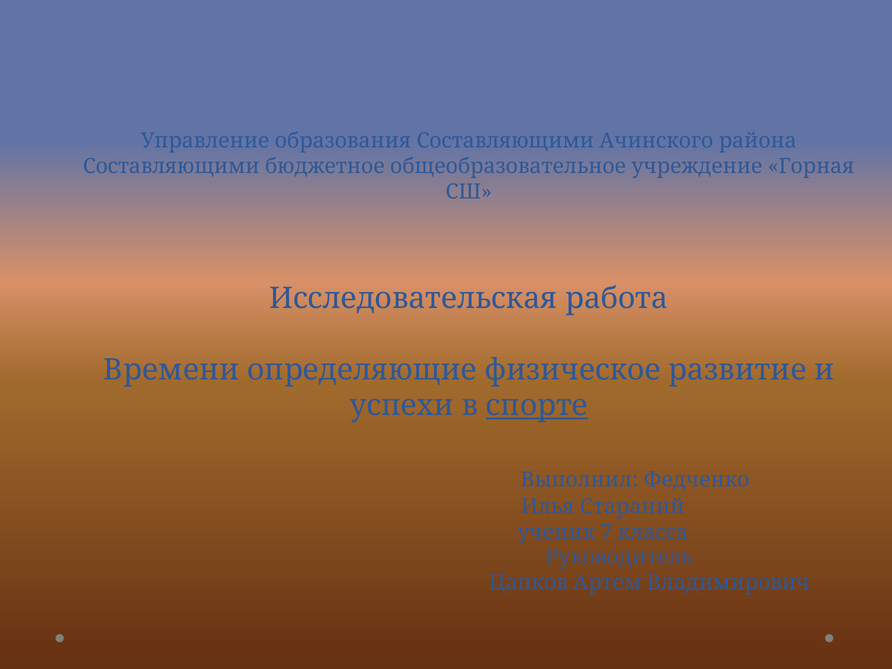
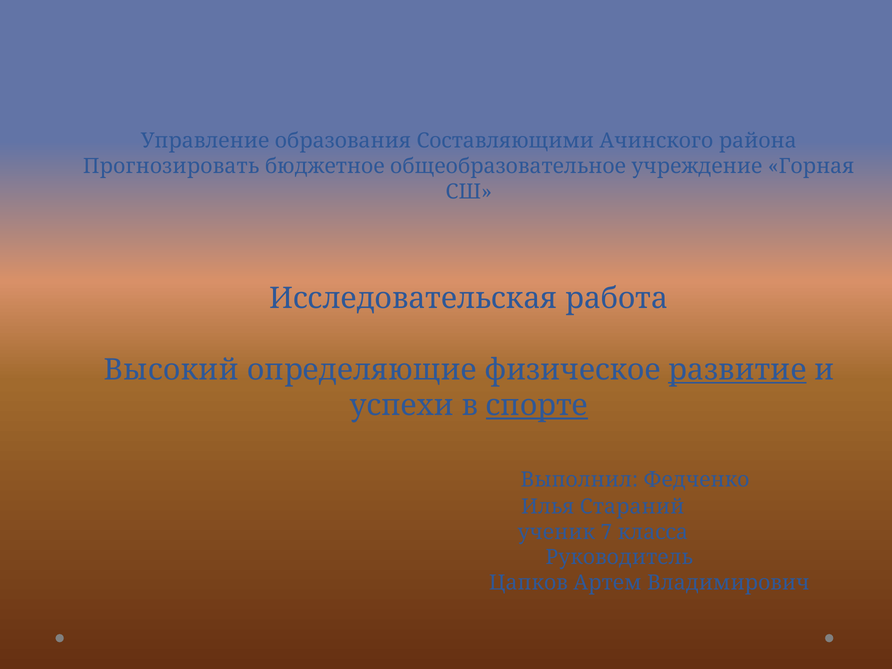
Составляющими: Составляющими -> Прогнозировать (171, 166)
Времени: Времени -> Высокий (171, 370)
развитие underline: none -> present (737, 370)
